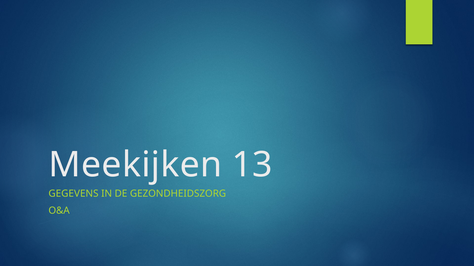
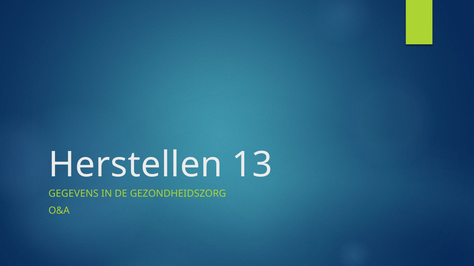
Meekijken: Meekijken -> Herstellen (135, 165)
